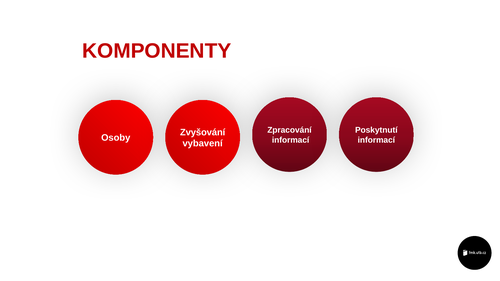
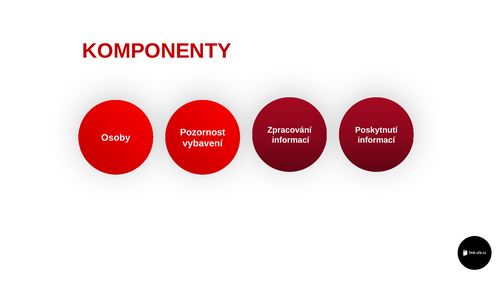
Zvyšování: Zvyšování -> Pozornost (203, 132)
